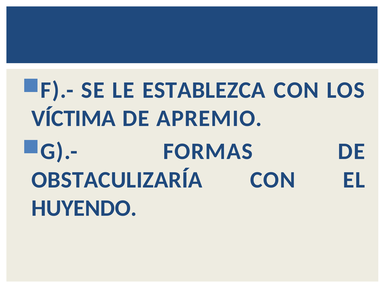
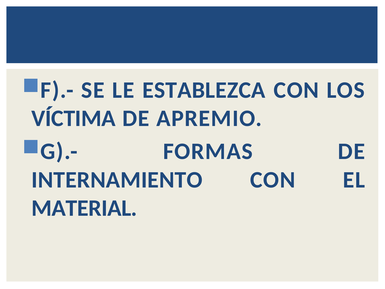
OBSTACULIZARÍA: OBSTACULIZARÍA -> INTERNAMIENTO (117, 180)
HUYENDO: HUYENDO -> MATERIAL (84, 208)
